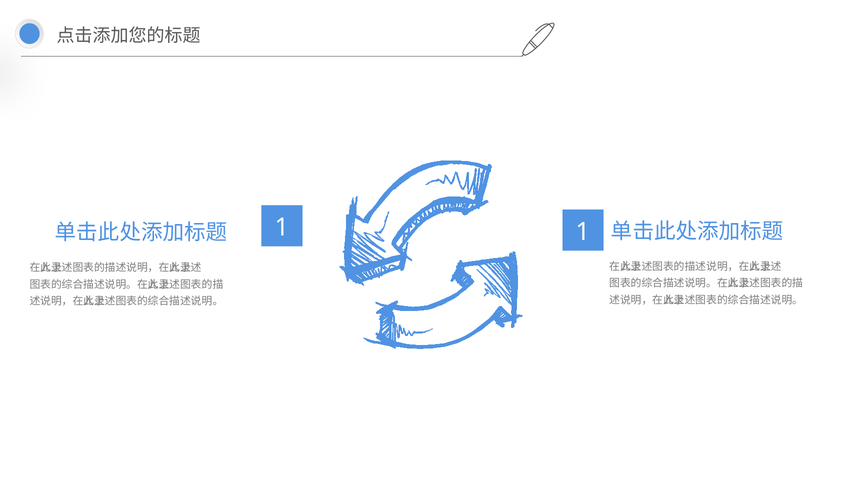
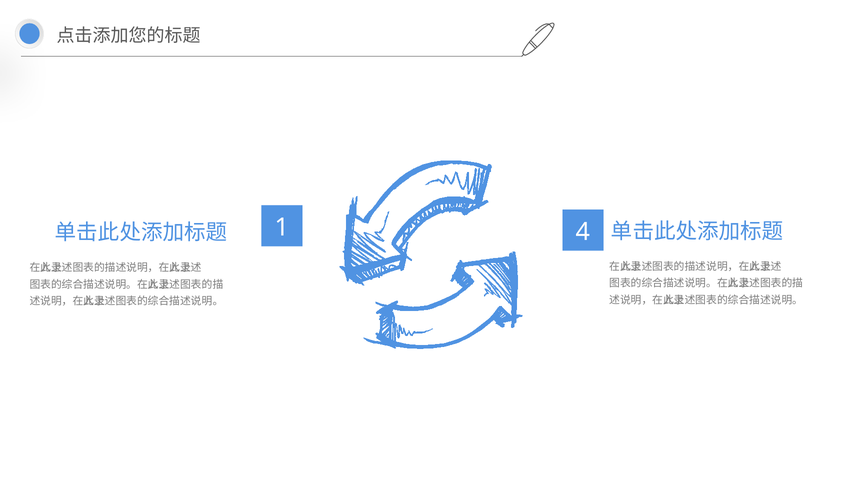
1: 1 -> 4 (583, 232)
